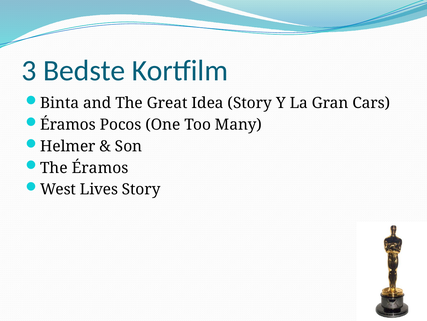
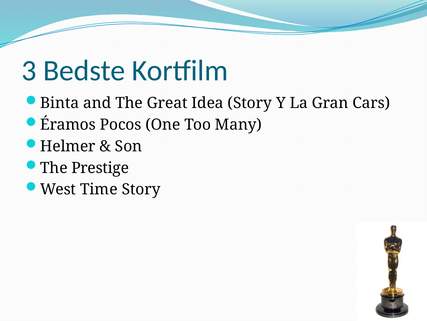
The Éramos: Éramos -> Prestige (100, 168)
Lives: Lives -> Time (99, 189)
